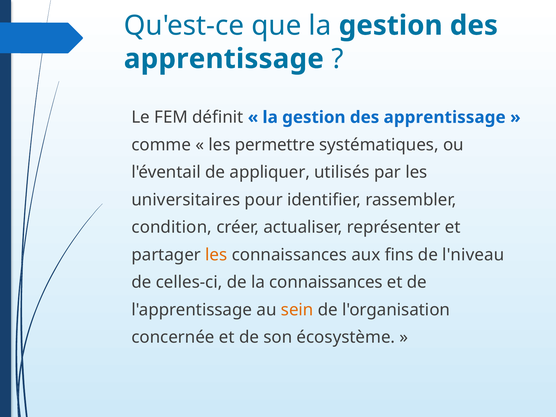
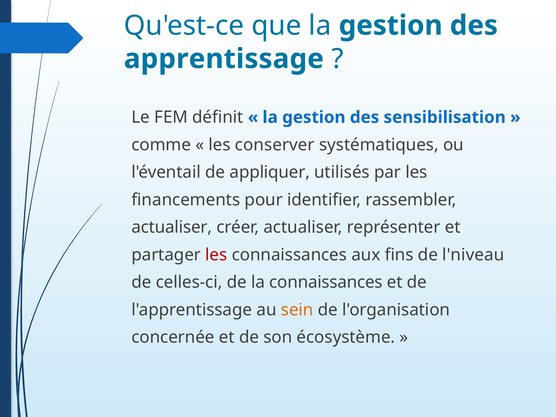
apprentissage: apprentissage -> sensibilisation (445, 117)
permettre: permettre -> conserver (275, 145)
universitaires: universitaires -> financements (186, 200)
condition: condition -> actualiser (172, 227)
les colour: orange -> red (216, 255)
